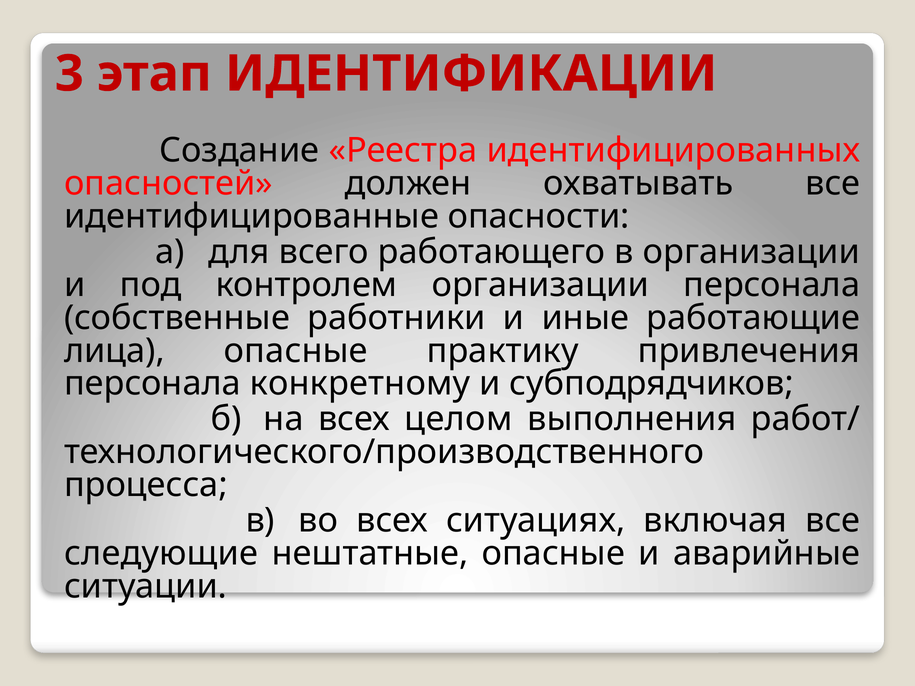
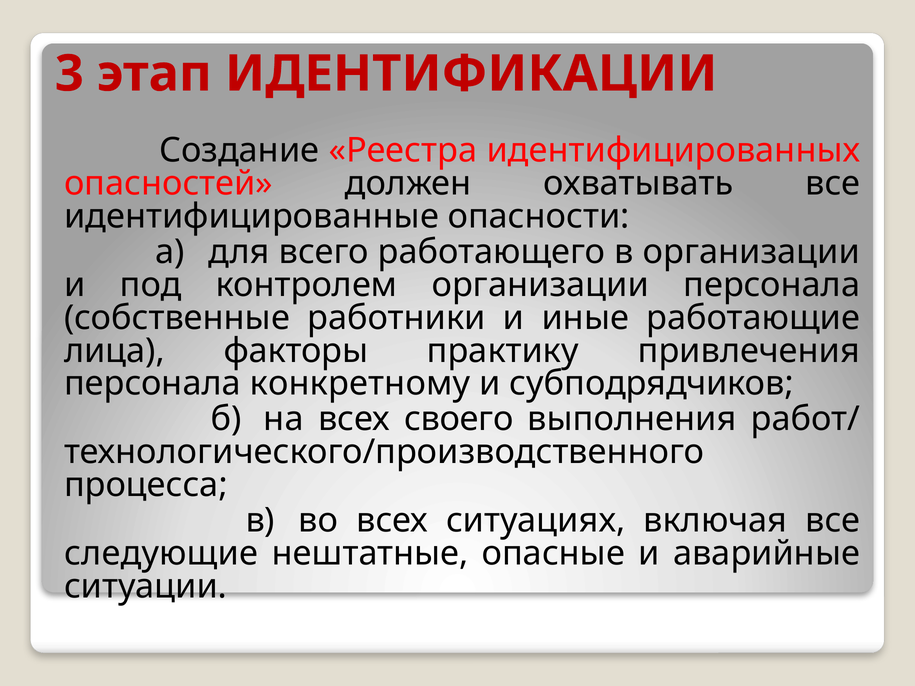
лица опасные: опасные -> факторы (296, 351)
целом: целом -> своего (459, 419)
